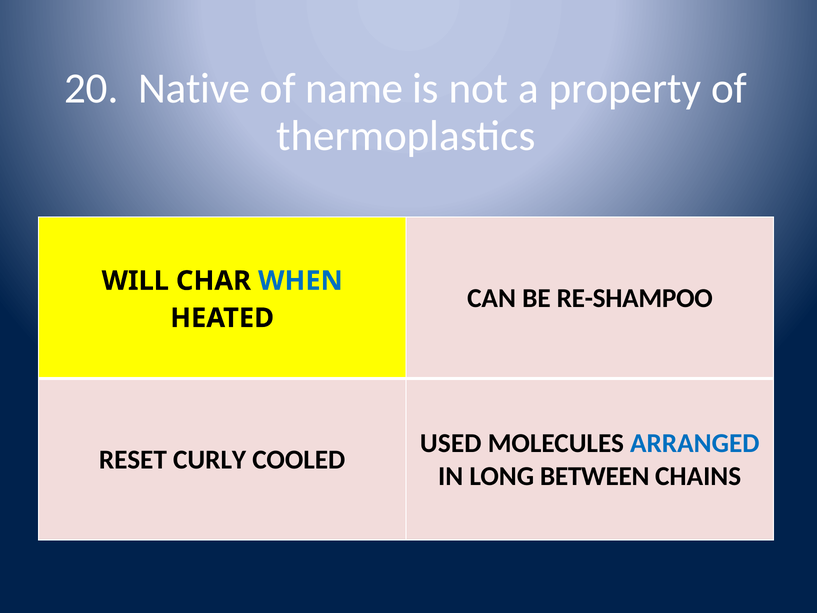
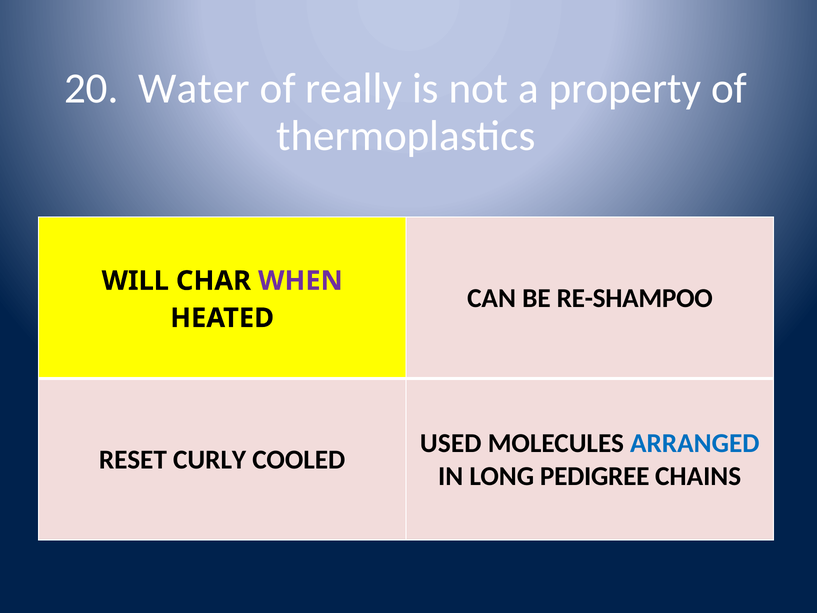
Native: Native -> Water (194, 88)
name: name -> really (354, 88)
WHEN colour: blue -> purple (300, 281)
BETWEEN: BETWEEN -> PEDIGREE (595, 476)
